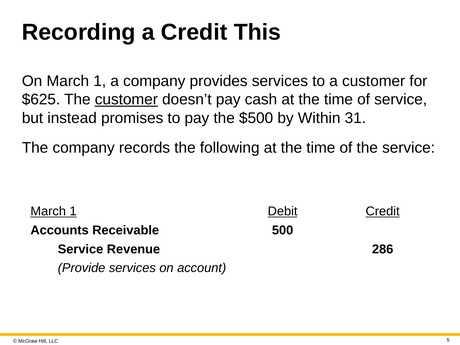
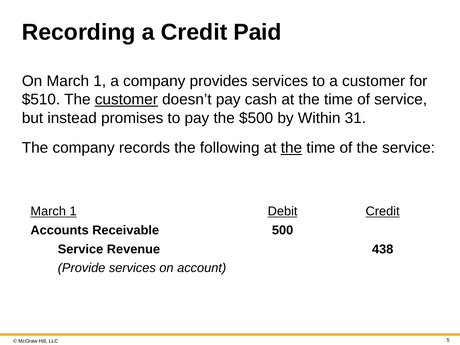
This: This -> Paid (258, 32)
$625: $625 -> $510 (41, 100)
the underline: none -> present (291, 148)
286: 286 -> 438 (383, 249)
